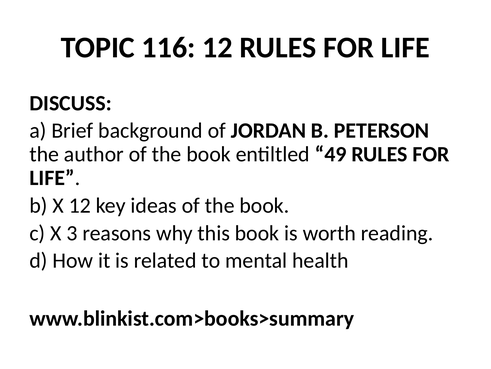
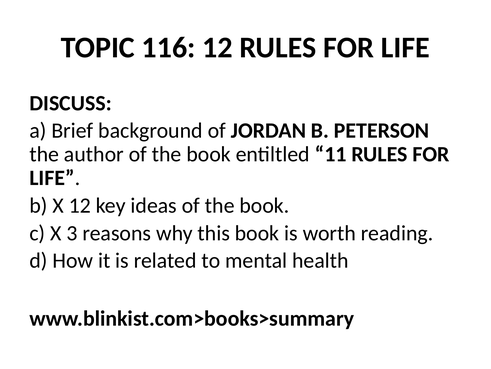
49: 49 -> 11 (331, 154)
